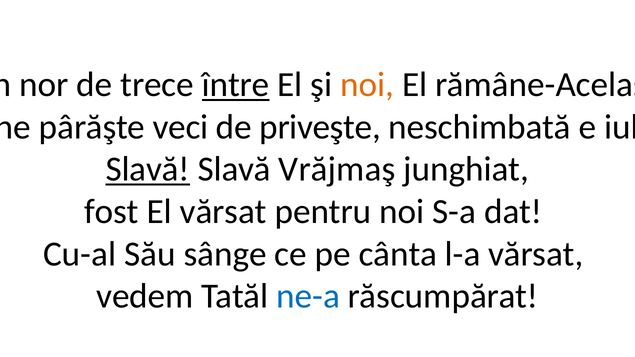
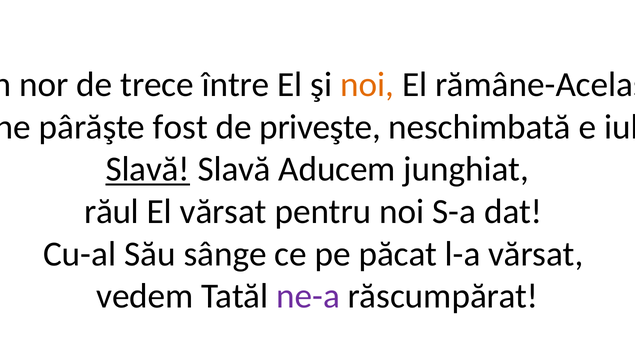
între underline: present -> none (236, 85)
veci: veci -> fost (180, 127)
Vrăjmaş: Vrăjmaş -> Aducem (337, 169)
fost: fost -> răul (112, 212)
cânta: cânta -> păcat (398, 254)
ne-a colour: blue -> purple (308, 296)
